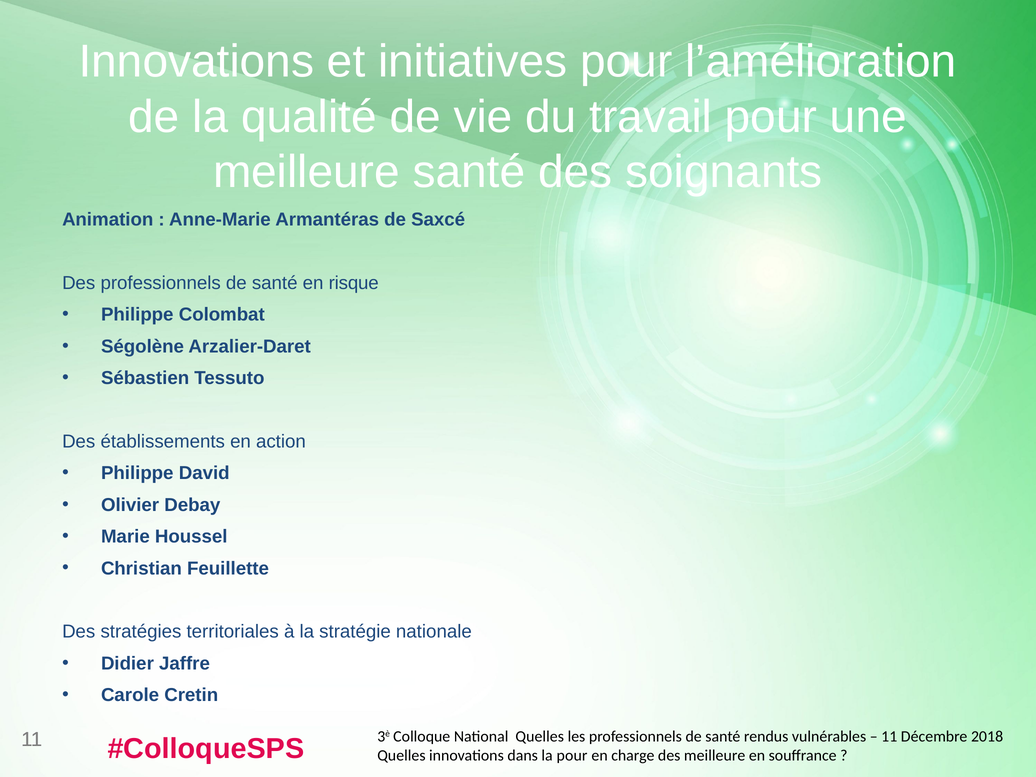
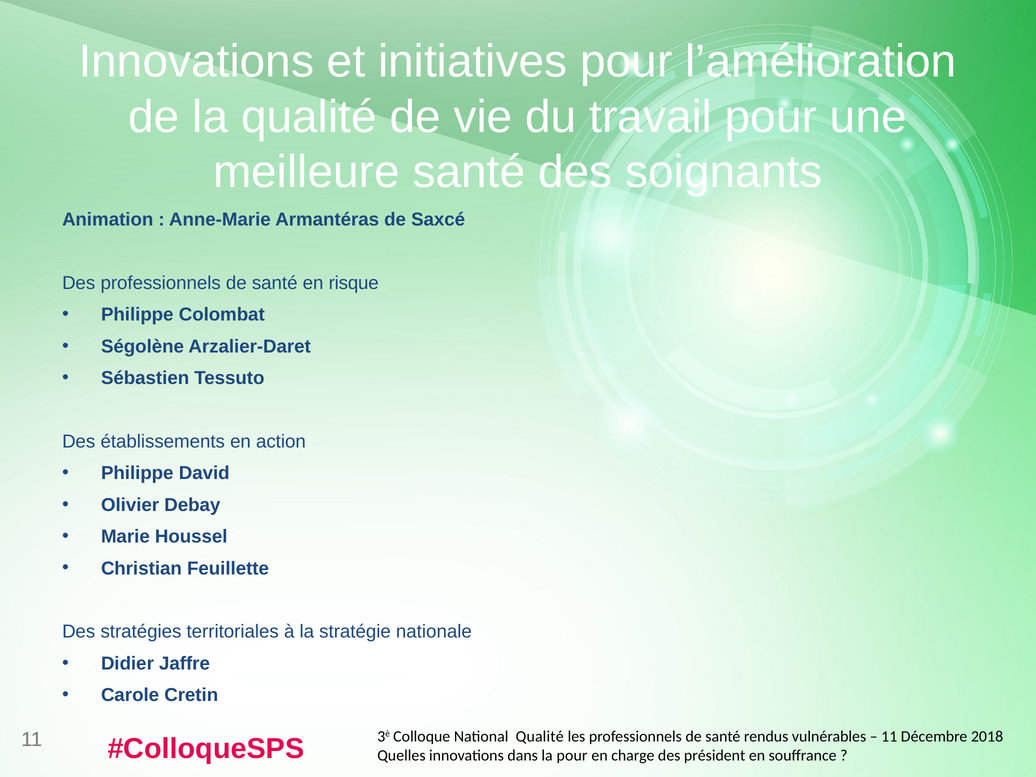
National Quelles: Quelles -> Qualité (540, 736)
des meilleure: meilleure -> président (715, 756)
